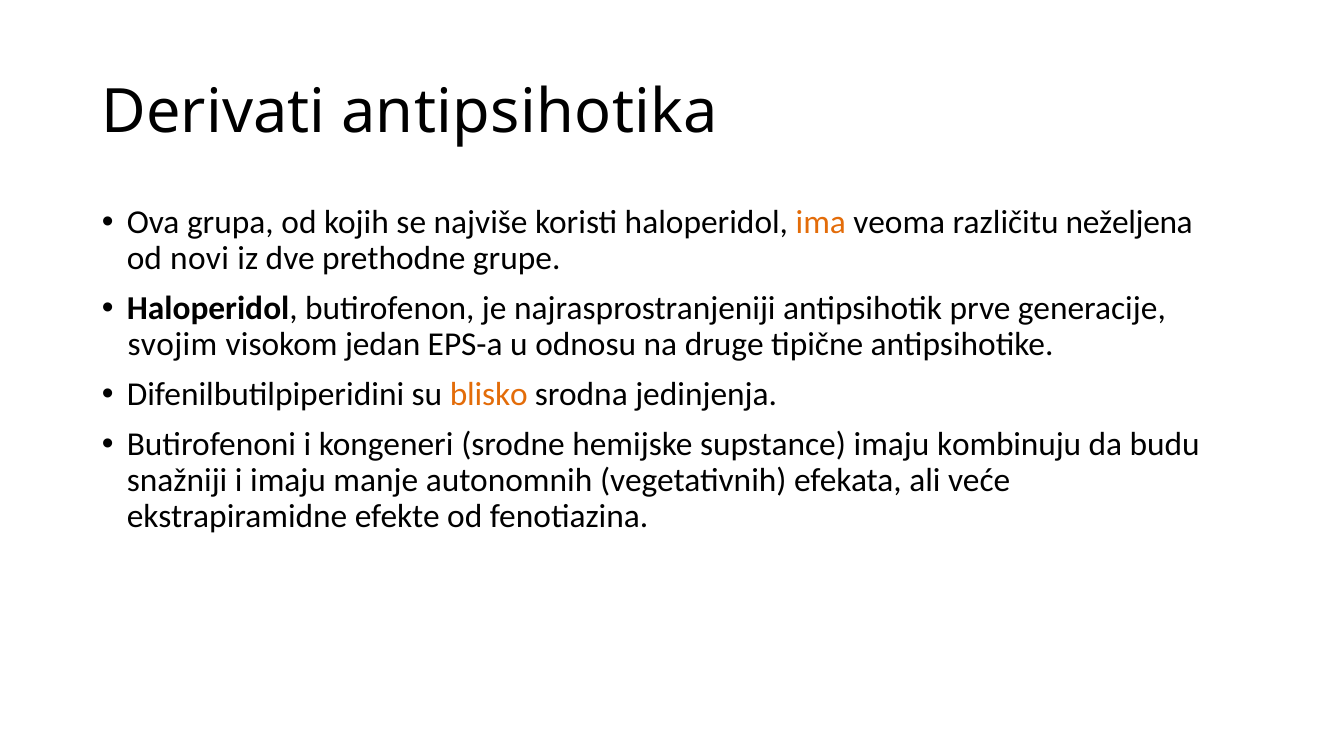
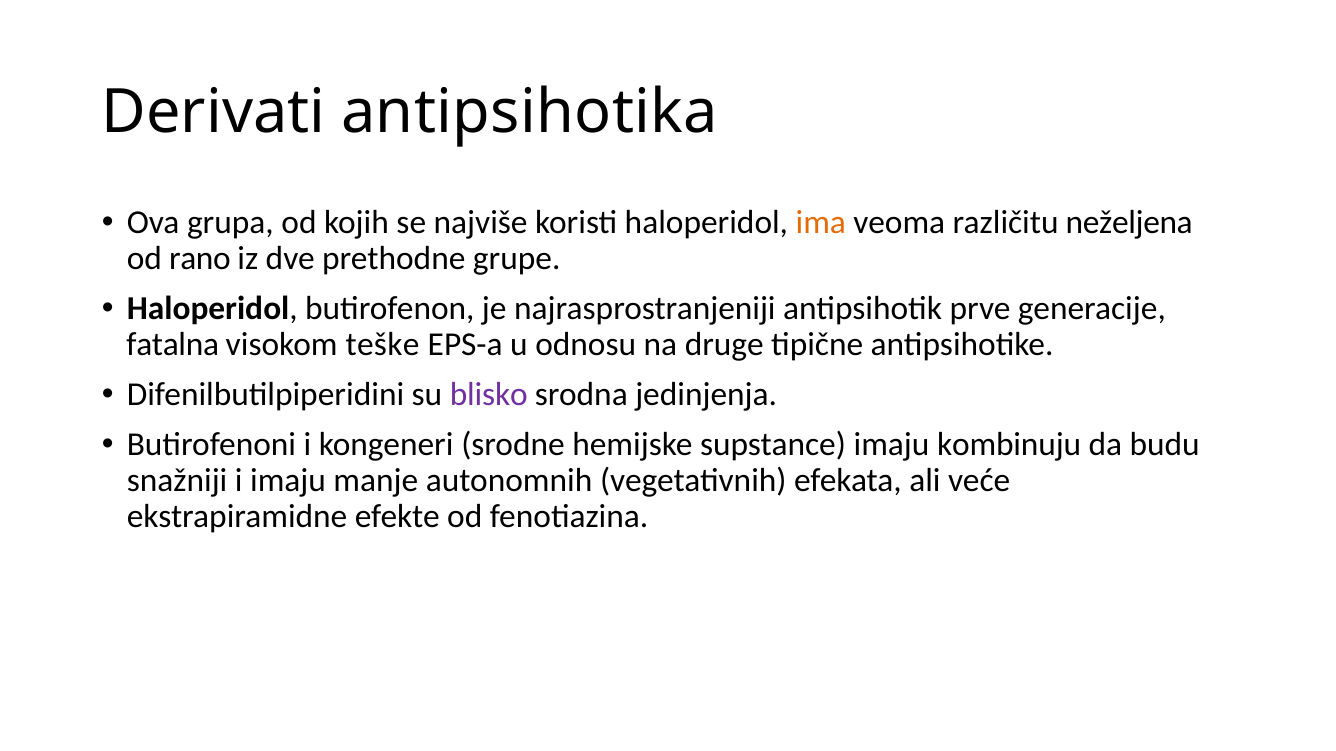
novi: novi -> rano (200, 259)
svojim: svojim -> fatalna (173, 345)
jedan: jedan -> teške (382, 345)
blisko colour: orange -> purple (489, 395)
